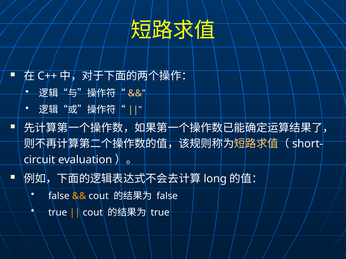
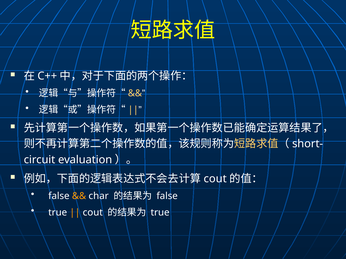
long: long -> cout (215, 179)
cout: cout -> char (99, 196)
